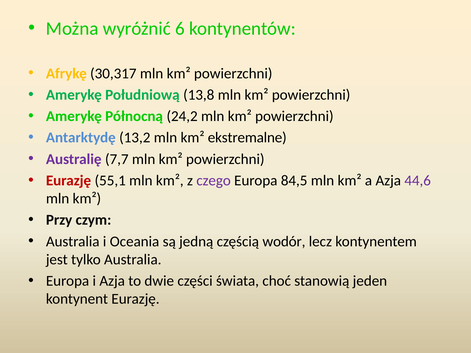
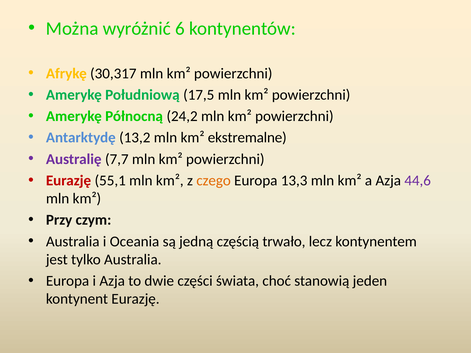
13,8: 13,8 -> 17,5 (199, 95)
czego colour: purple -> orange (214, 181)
84,5: 84,5 -> 13,3 (294, 181)
wodór: wodór -> trwało (284, 242)
